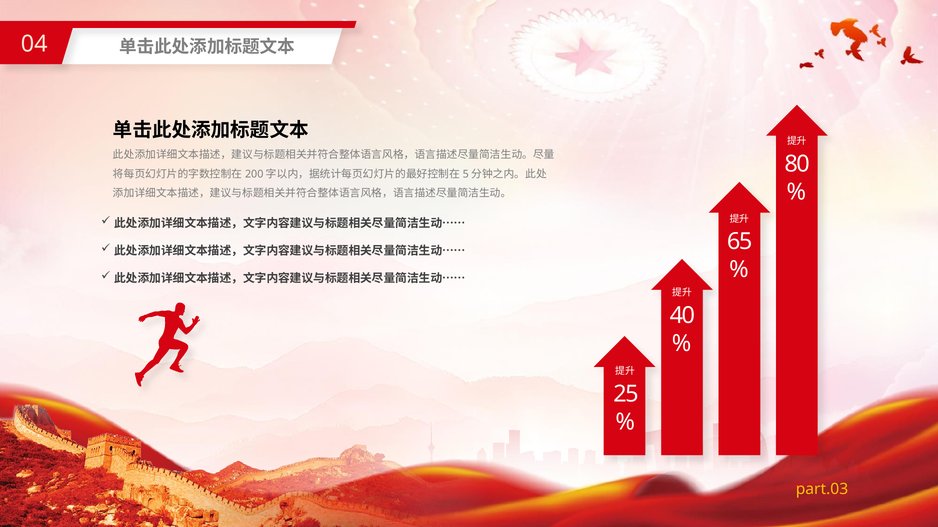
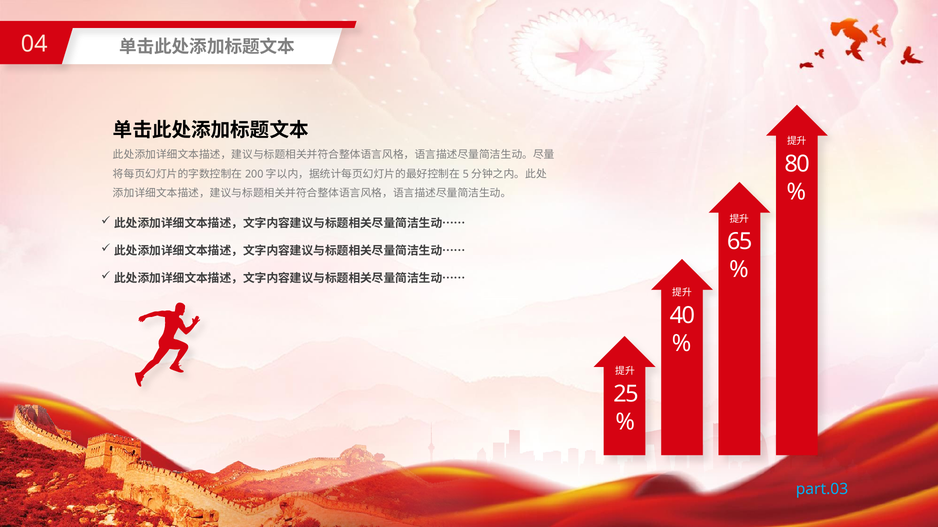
part.03 colour: yellow -> light blue (822, 490)
